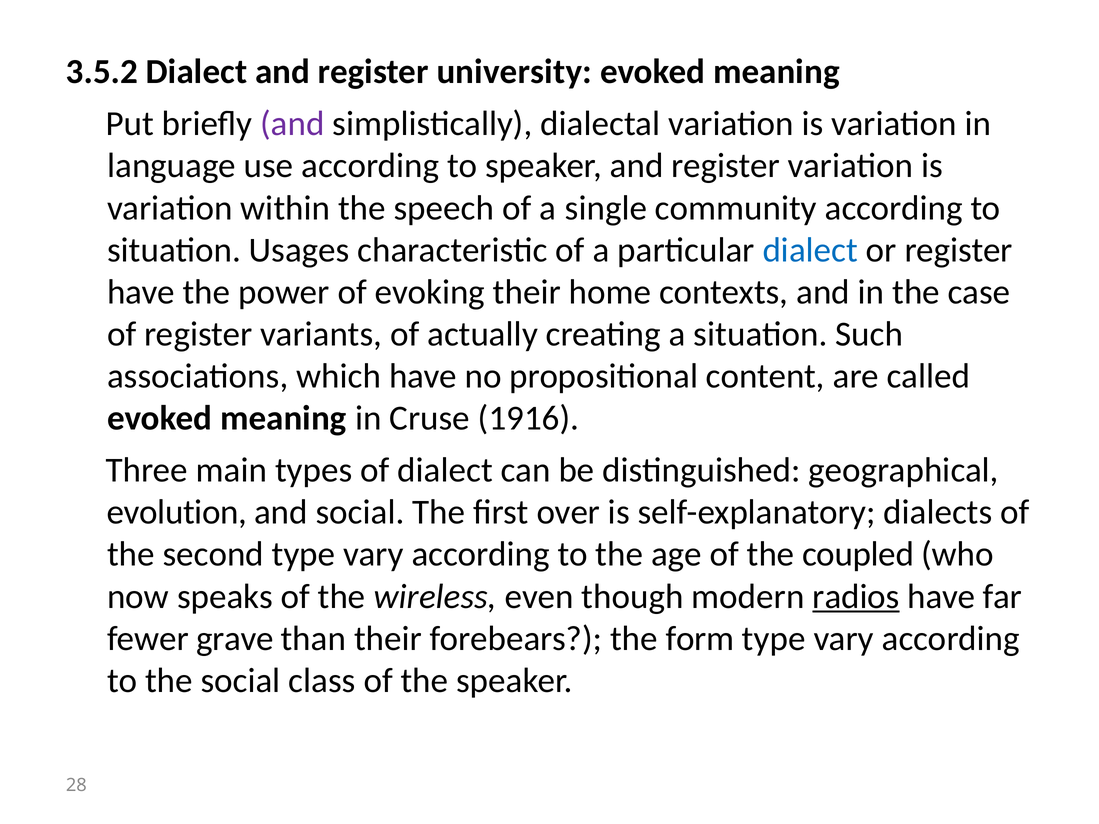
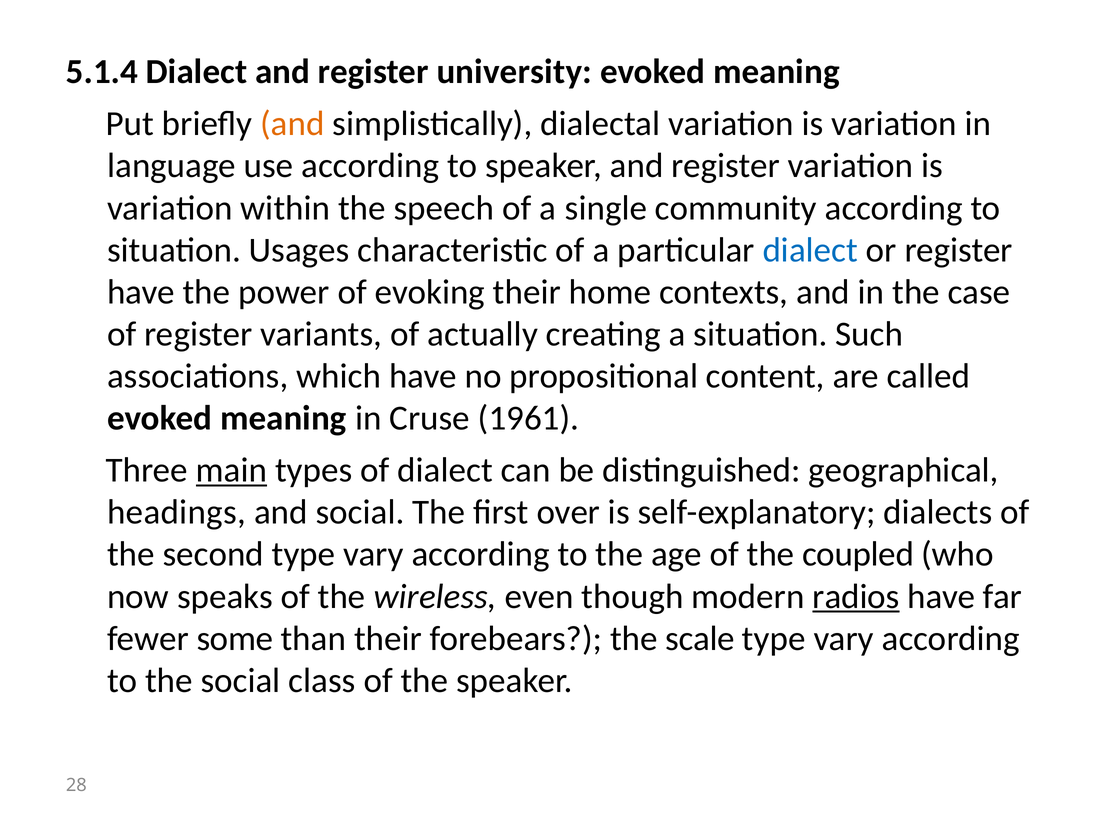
3.5.2: 3.5.2 -> 5.1.4 (102, 72)
and colour: purple -> orange (292, 124)
1916: 1916 -> 1961 (529, 419)
main underline: none -> present (231, 470)
evolution: evolution -> headings (177, 512)
grave: grave -> some (235, 639)
form: form -> scale (700, 639)
